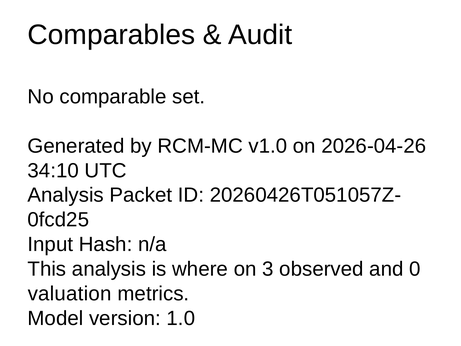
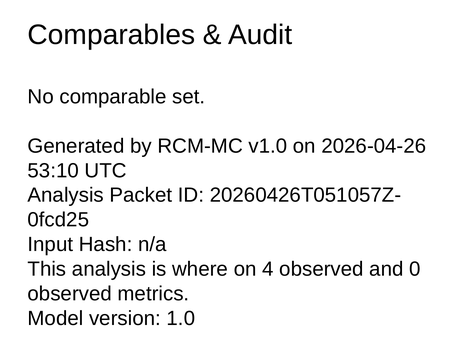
34:10: 34:10 -> 53:10 (53, 170)
3: 3 -> 4 (268, 269)
valuation: valuation -> observed (70, 293)
